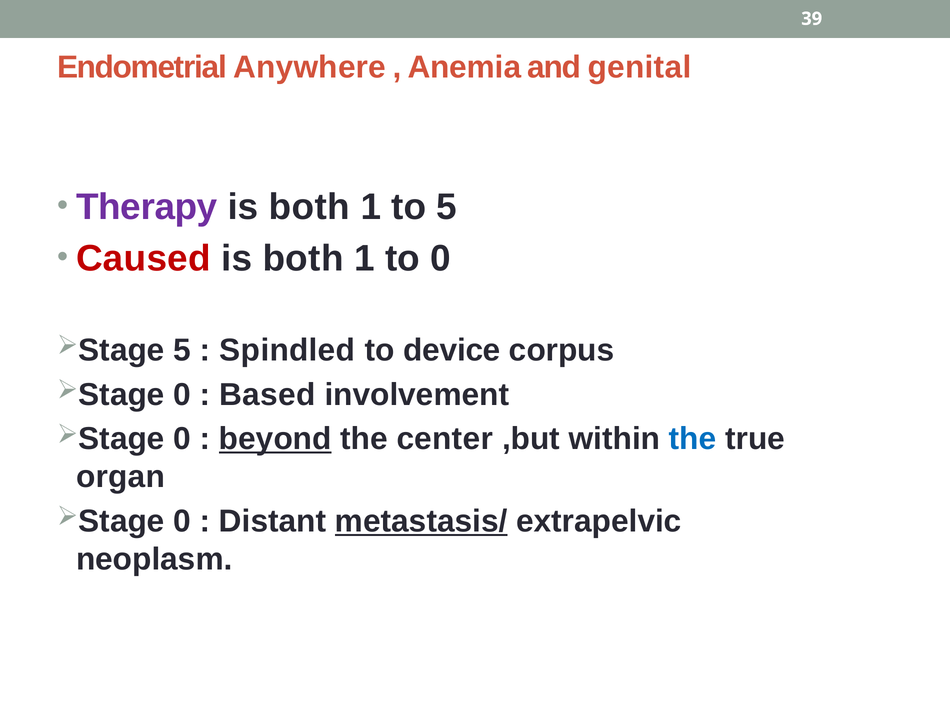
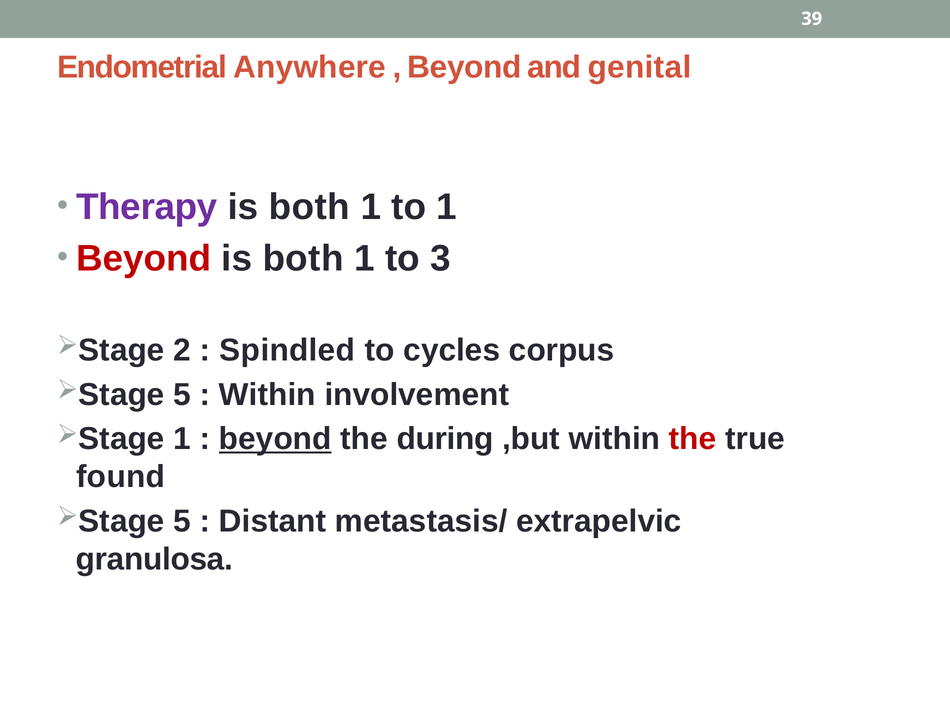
Anemia: Anemia -> Beyond (464, 67)
to 5: 5 -> 1 (447, 207)
Caused: Caused -> Beyond (144, 258)
to 0: 0 -> 3 (440, 258)
5: 5 -> 2 (182, 350)
device: device -> cycles (452, 350)
0: 0 -> 5 (182, 394)
Based: Based -> Within (267, 394)
0: 0 -> 1 (182, 439)
center: center -> during (445, 439)
the colour: blue -> red (693, 439)
organ: organ -> found (121, 477)
0: 0 -> 5 (182, 521)
metastasis/ underline: present -> none (421, 521)
neoplasm: neoplasm -> granulosa (154, 559)
